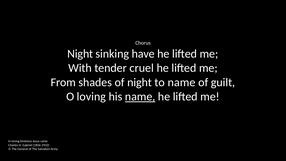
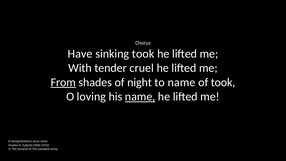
Night: Night -> Have (80, 54)
sinking have: have -> took (143, 54)
From underline: none -> present (63, 82)
of guilt: guilt -> took (223, 82)
